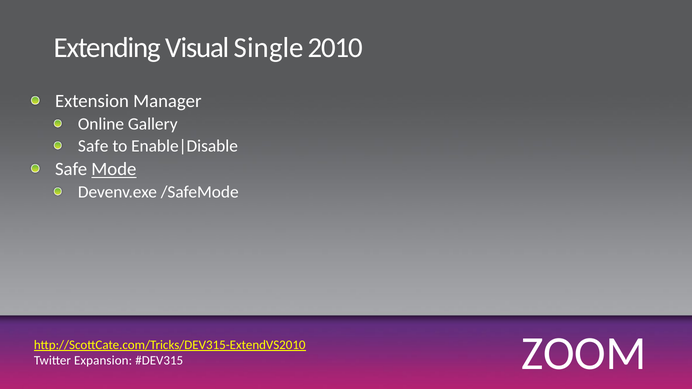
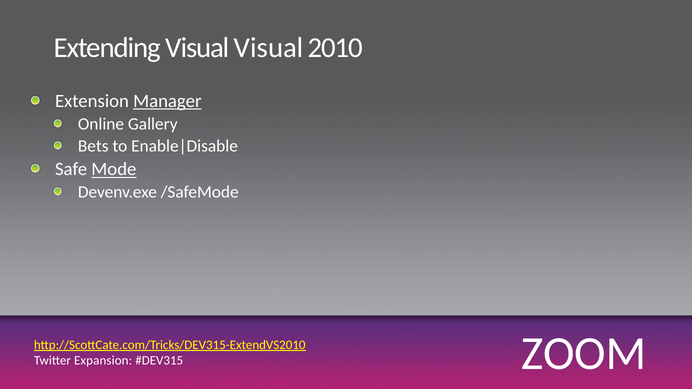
Visual Single: Single -> Visual (269, 48)
Manager underline: none -> present (167, 101)
Safe: Safe -> Bets (93, 146)
